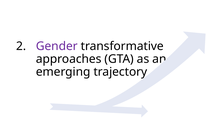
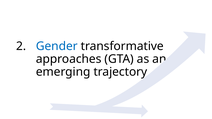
Gender colour: purple -> blue (57, 46)
